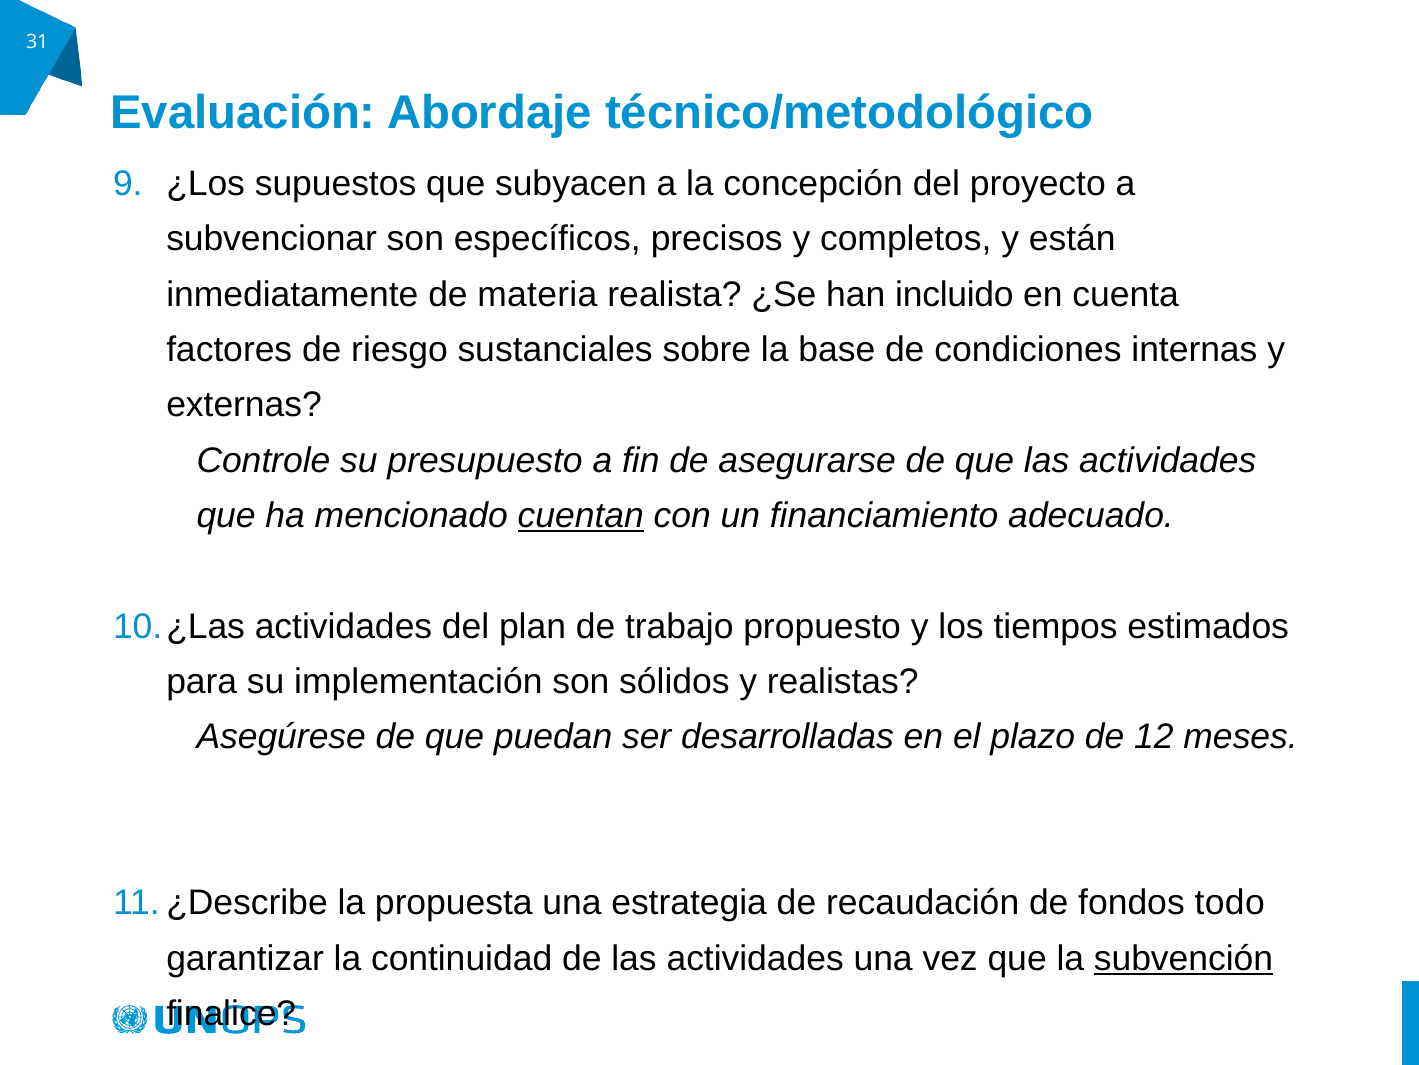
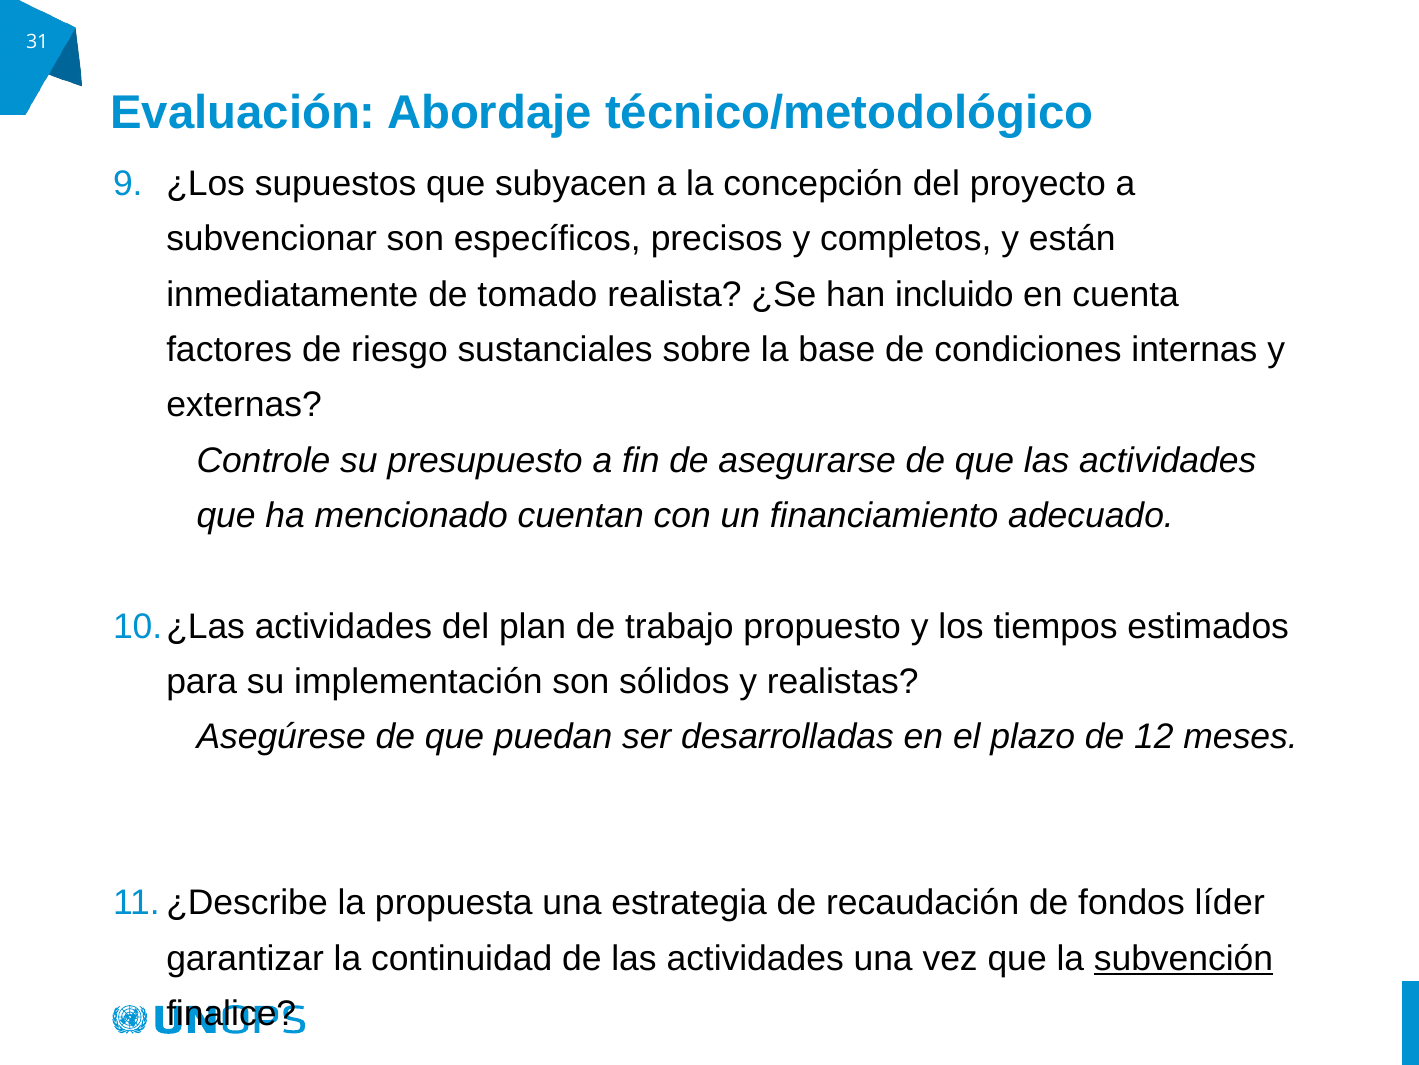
materia: materia -> tomado (537, 294)
cuentan underline: present -> none (581, 515)
todo: todo -> líder (1230, 903)
